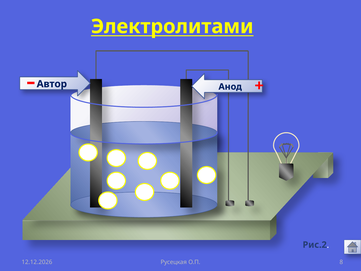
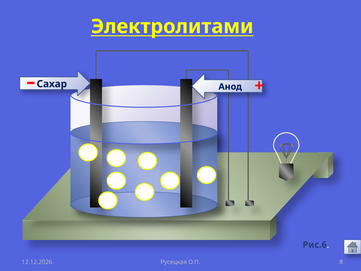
Автор: Автор -> Сахар (52, 84)
Рис.2: Рис.2 -> Рис.6 (315, 245)
